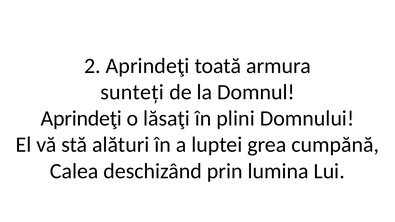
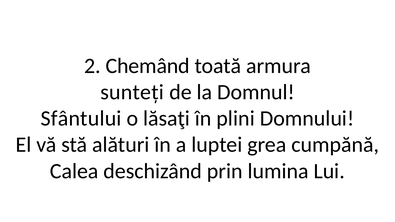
2 Aprindeţi: Aprindeţi -> Chemând (148, 66)
Aprindeţi: Aprindeţi -> Sfântului (81, 119)
